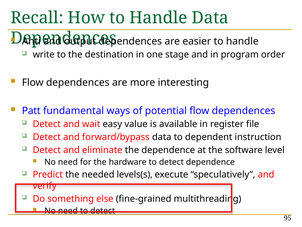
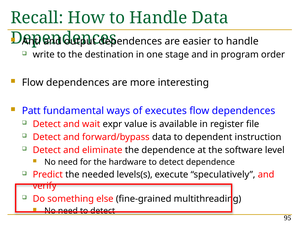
potential: potential -> executes (166, 110)
easy: easy -> expr (112, 124)
